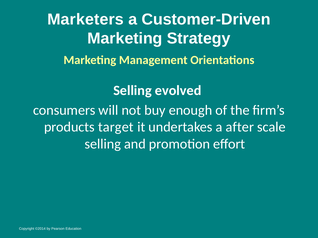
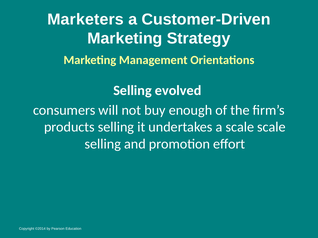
products target: target -> selling (116, 127)
a after: after -> scale (240, 127)
